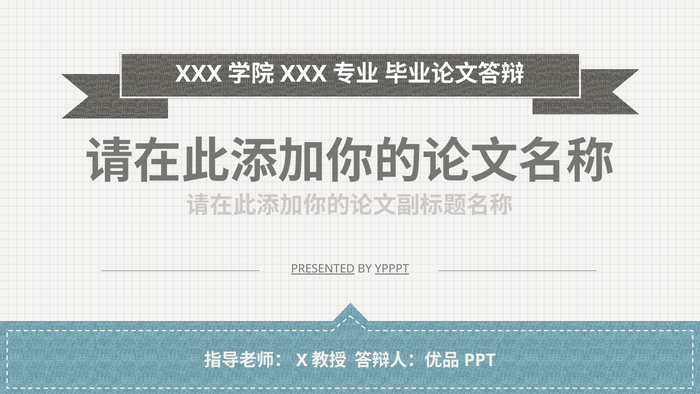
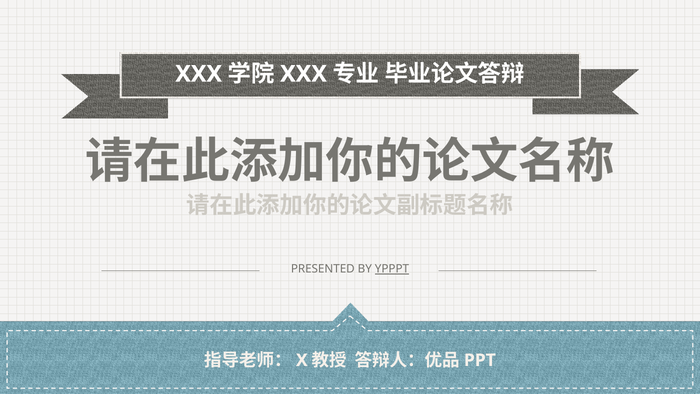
PRESENTED underline: present -> none (323, 269)
